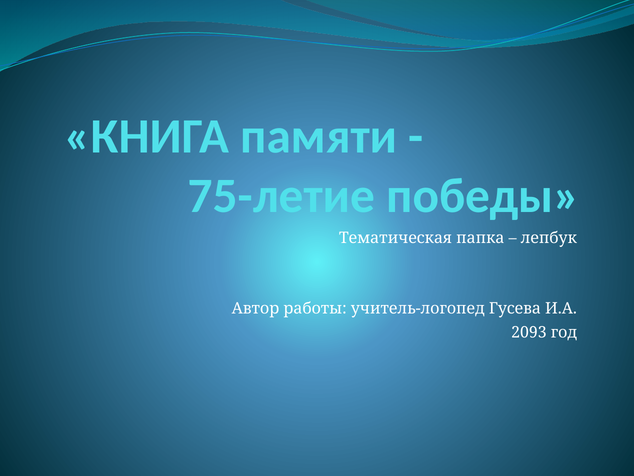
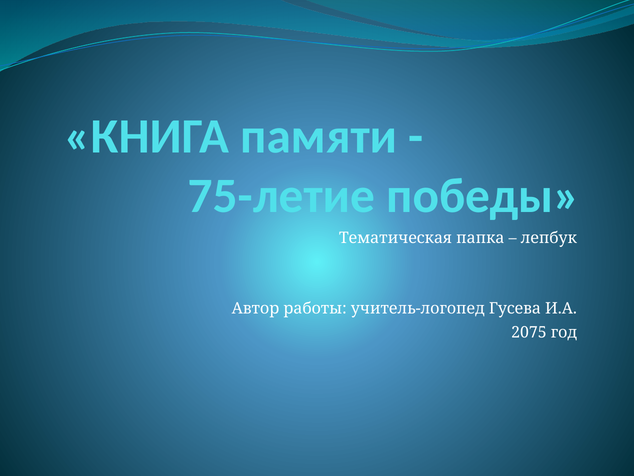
2093: 2093 -> 2075 (529, 332)
